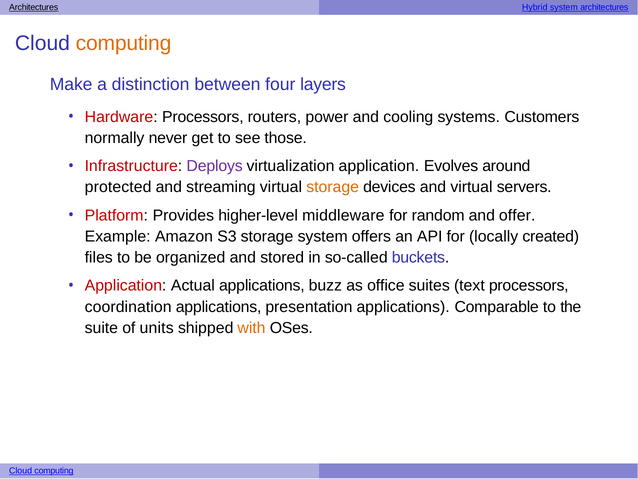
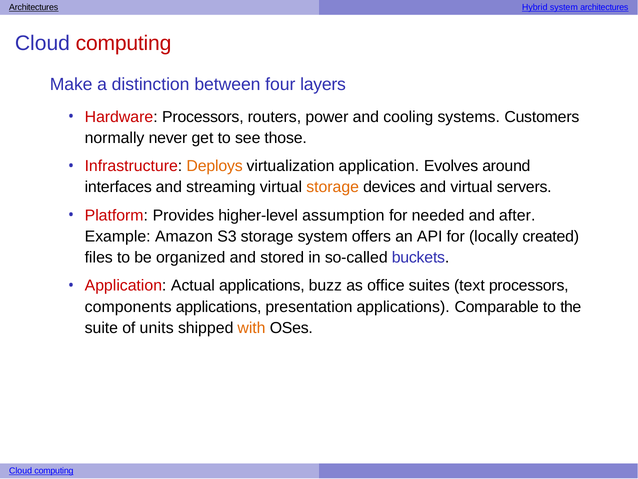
computing colour: orange -> red (124, 43)
Deploys colour: purple -> orange (215, 166)
protected: protected -> interfaces (118, 187)
middleware: middleware -> assumption (343, 215)
random: random -> needed (438, 215)
offer: offer -> after (517, 215)
coordination: coordination -> components (128, 307)
